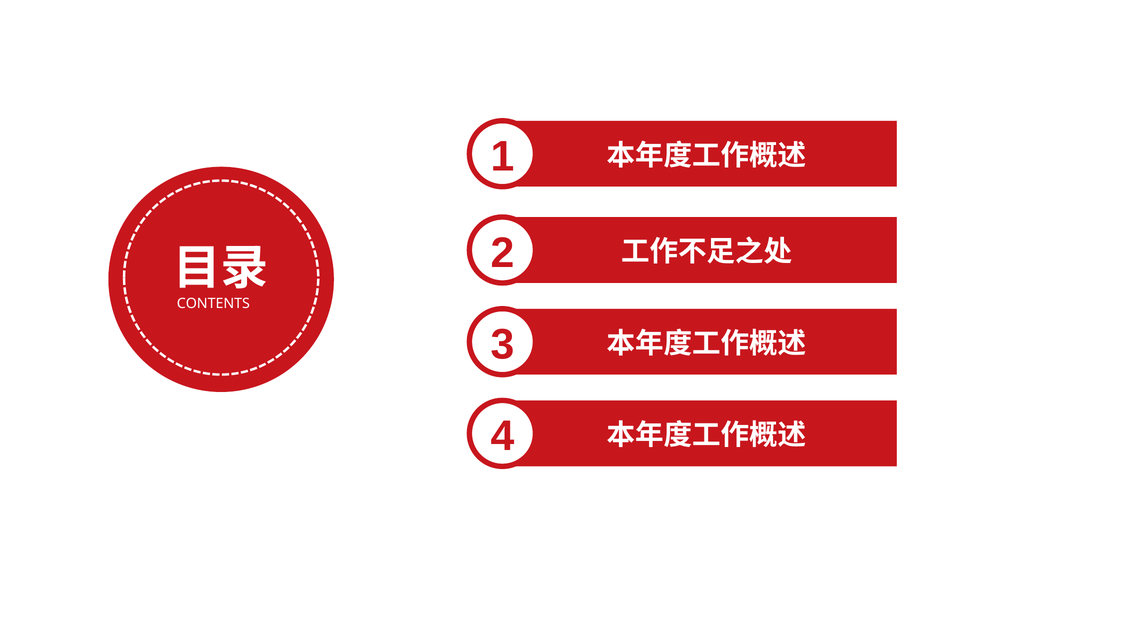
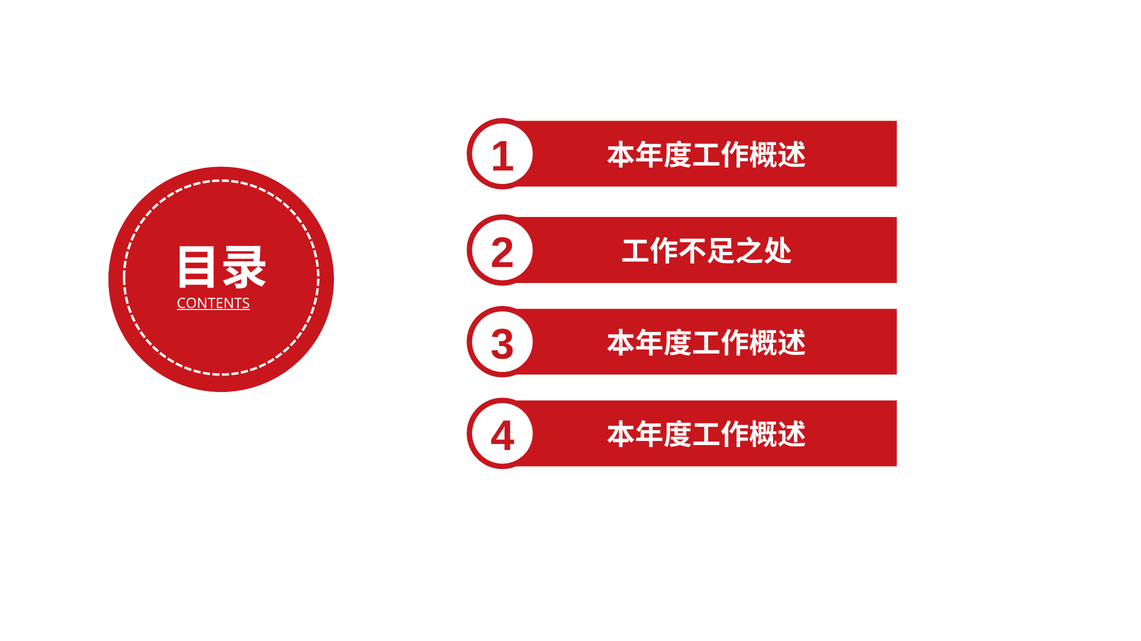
CONTENTS underline: none -> present (213, 304)
